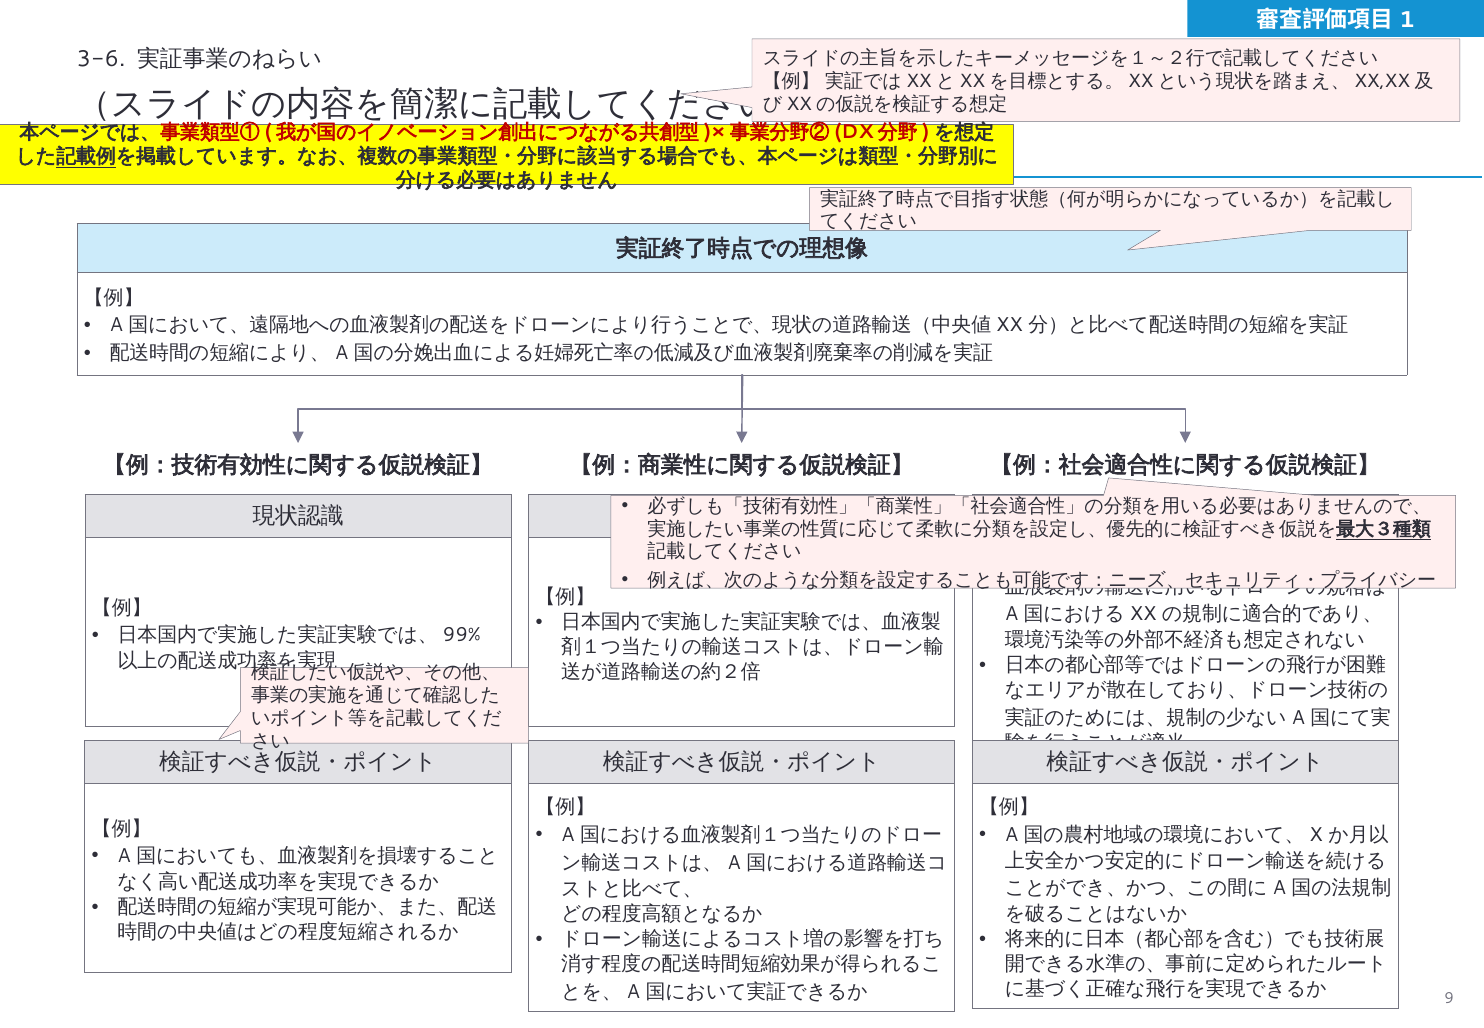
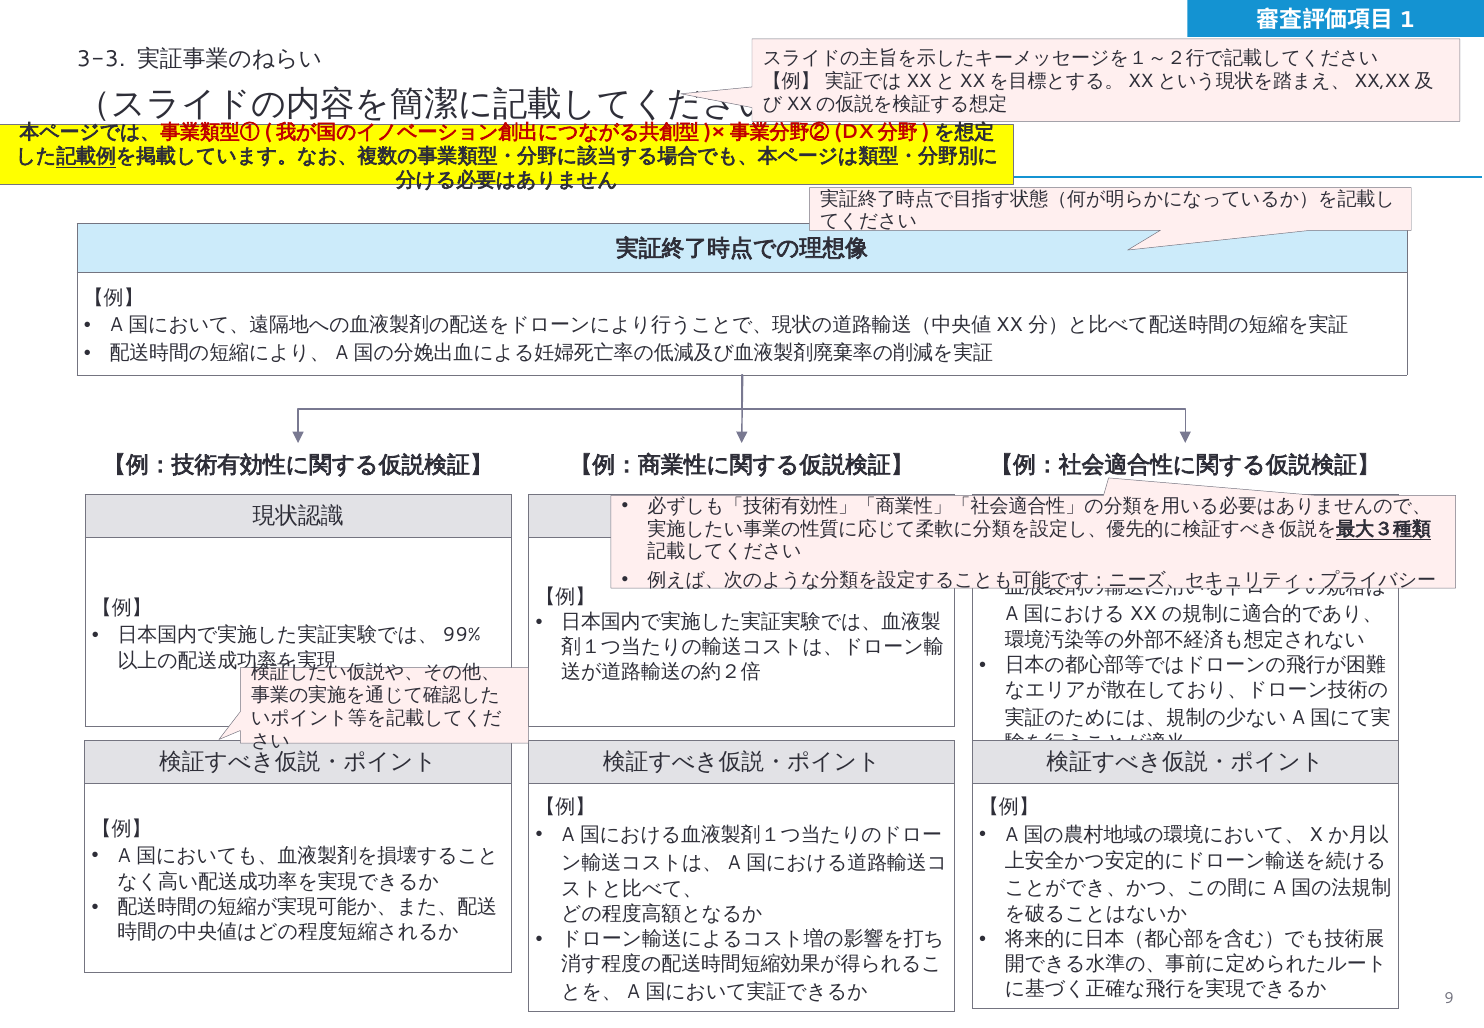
3-6: 3-6 -> 3-3 (101, 59)
